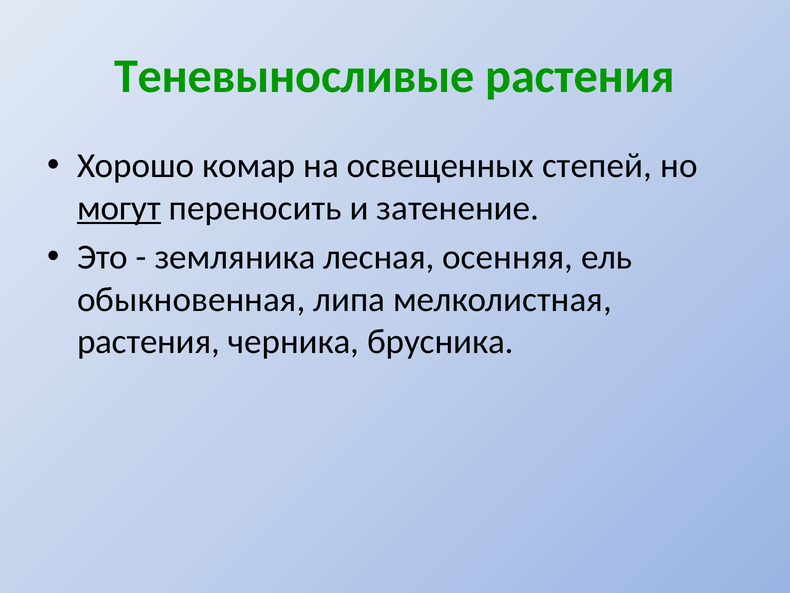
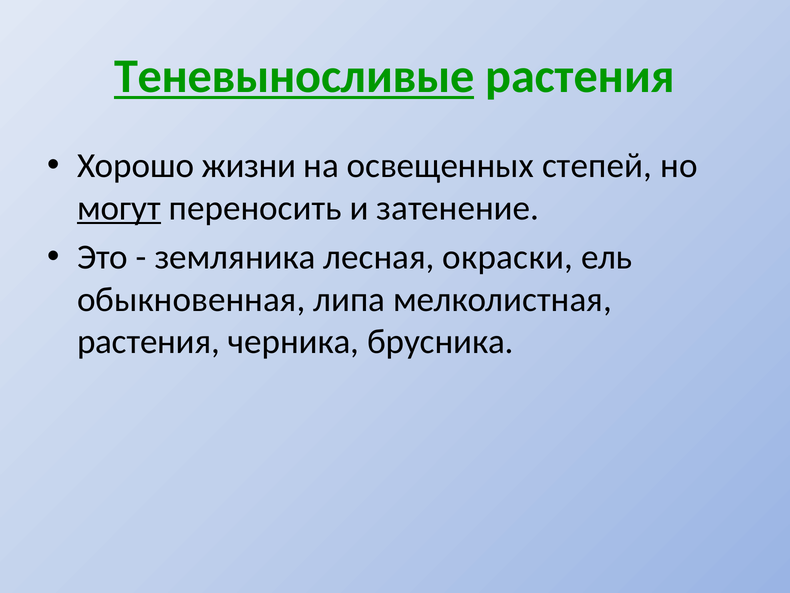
Теневыносливые underline: none -> present (294, 76)
комар: комар -> жизни (249, 166)
осенняя: осенняя -> окраски (508, 257)
